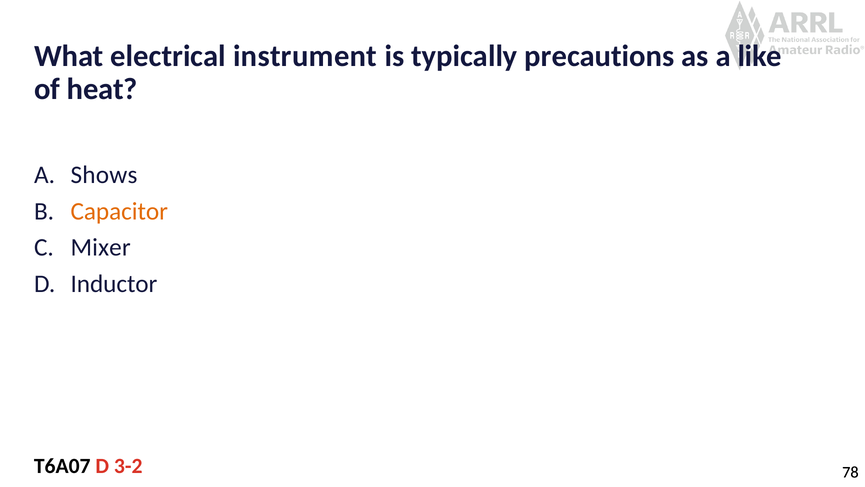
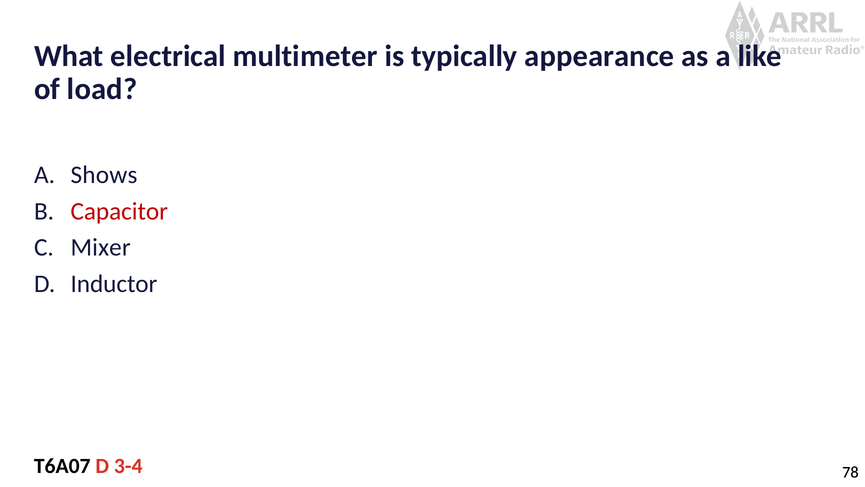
instrument: instrument -> multimeter (305, 56)
precautions: precautions -> appearance (599, 56)
heat: heat -> load (102, 89)
Capacitor colour: orange -> red (119, 211)
3-2: 3-2 -> 3-4 (128, 466)
